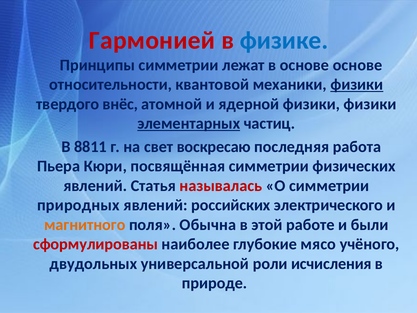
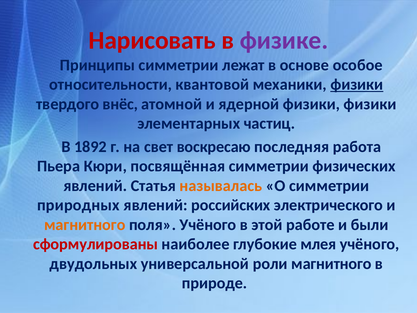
Гармонией: Гармонией -> Нарисовать (152, 40)
физике colour: blue -> purple (284, 40)
основе основе: основе -> особое (358, 65)
элементарных underline: present -> none (189, 123)
8811: 8811 -> 1892 (90, 147)
называлась colour: red -> orange (221, 186)
поля Обычна: Обычна -> Учёного (208, 225)
мясо: мясо -> млея (318, 244)
роли исчисления: исчисления -> магнитного (331, 263)
